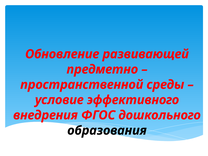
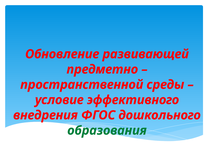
образования colour: black -> green (107, 130)
